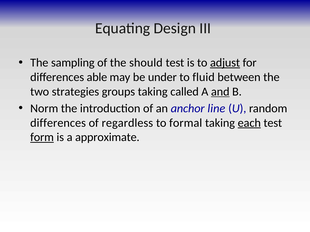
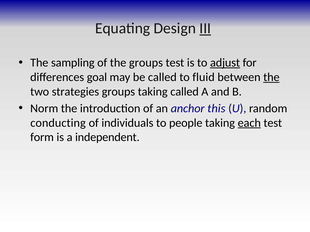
III underline: none -> present (205, 28)
the should: should -> groups (146, 63)
able: able -> goal (97, 77)
be under: under -> called (162, 77)
the underline: none -> present (271, 77)
and underline: present -> none (220, 92)
line: line -> this (216, 109)
differences: differences -> conducting (58, 123)
regardless: regardless -> individuals (127, 123)
formal: formal -> people (186, 123)
form underline: present -> none (42, 138)
approximate: approximate -> independent (107, 138)
